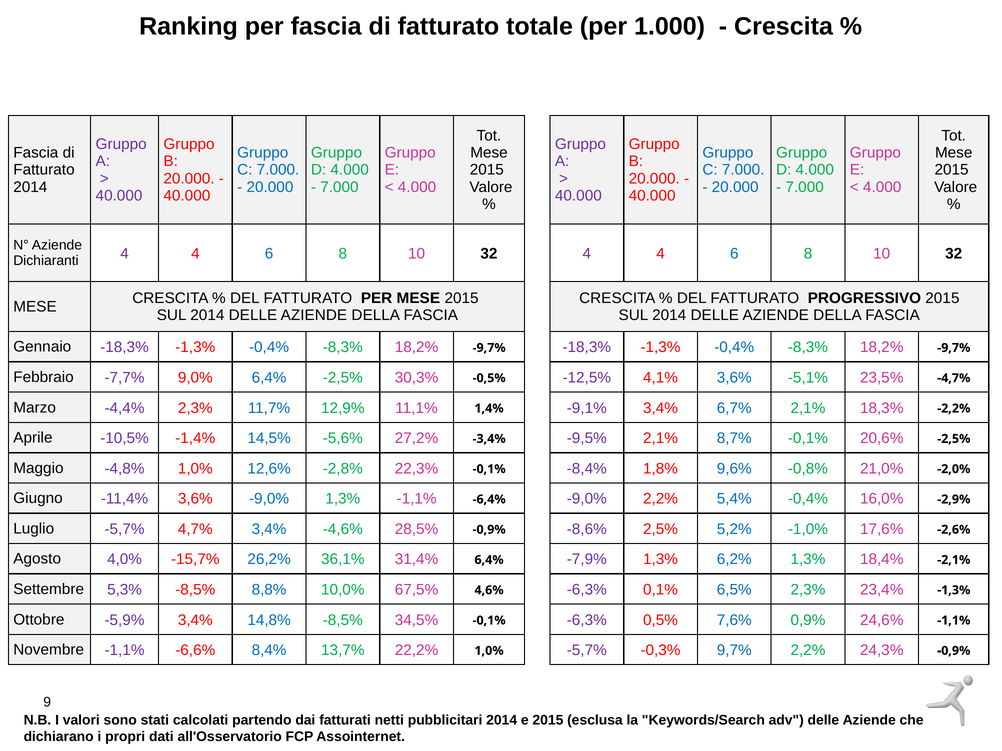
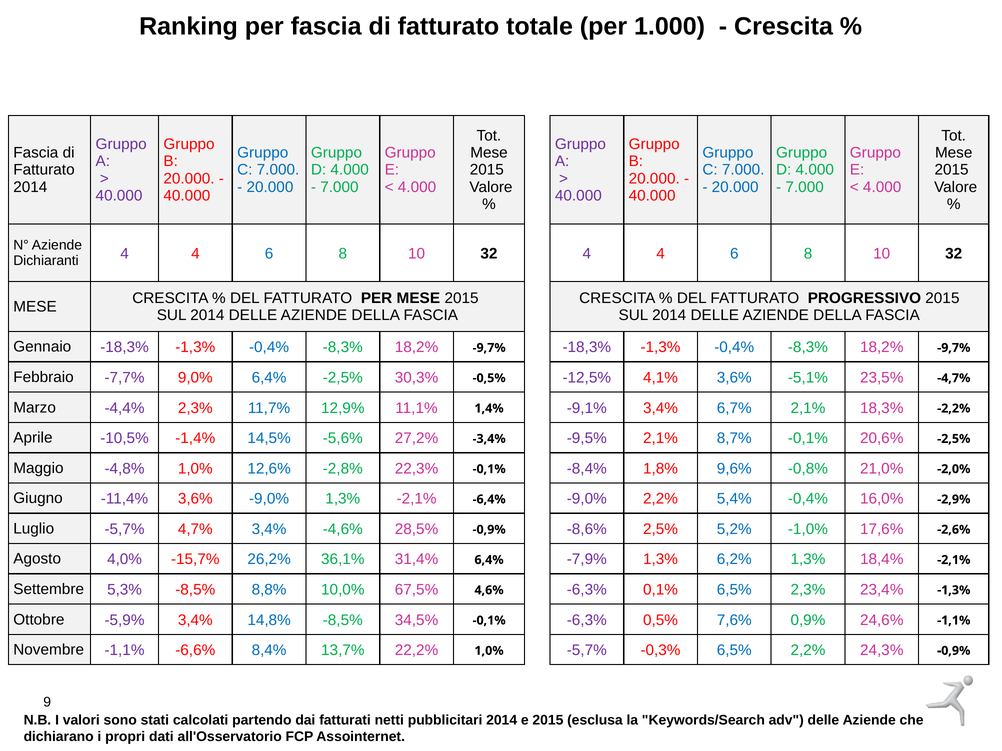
1,3% -1,1%: -1,1% -> -2,1% (417, 499)
-0,3% 9,7%: 9,7% -> 6,5% (734, 651)
